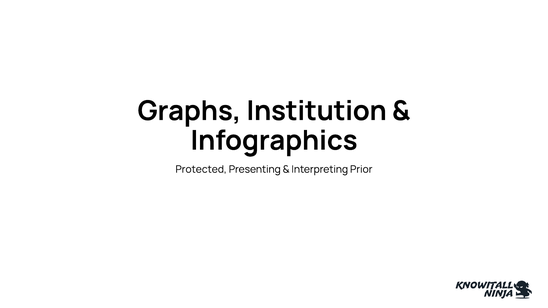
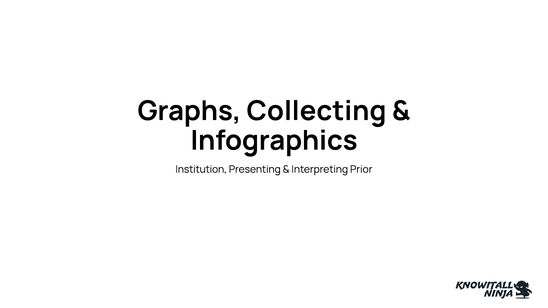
Institution: Institution -> Collecting (316, 111)
Protected: Protected -> Institution (201, 169)
